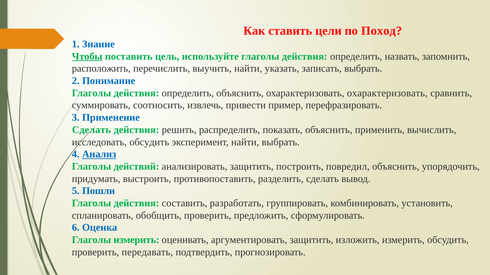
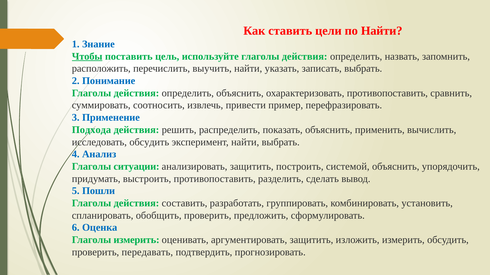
по Поход: Поход -> Найти (382, 31)
охарактеризовать охарактеризовать: охарактеризовать -> противопоставить (387, 93)
Сделать: Сделать -> Подхода (91, 130)
Анализ underline: present -> none (99, 155)
действий: действий -> ситуации (137, 167)
повредил: повредил -> системой (348, 167)
